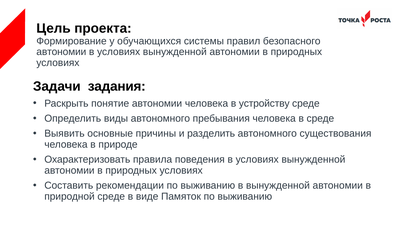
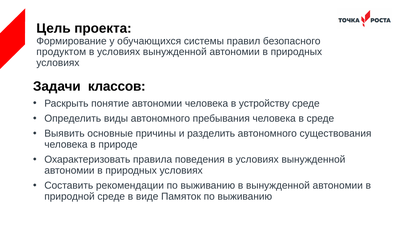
автономии: автономии -> продуктом (61, 52)
задания: задания -> классов (117, 86)
